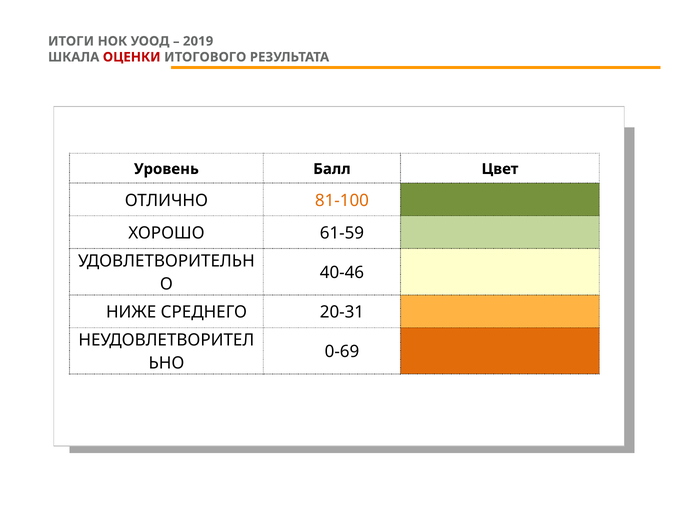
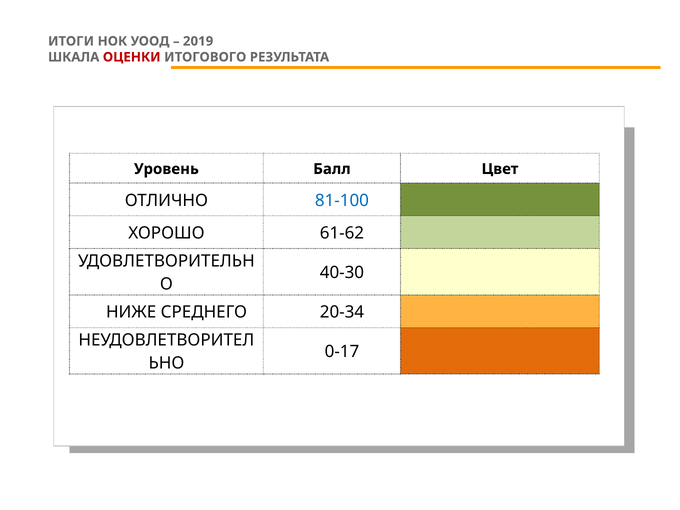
81-100 colour: orange -> blue (342, 200)
61-59: 61-59 -> 61-62 (342, 233)
40-46: 40-46 -> 40-30 (342, 273)
20-31: 20-31 -> 20-34 (342, 312)
0-69: 0-69 -> 0-17 (342, 352)
